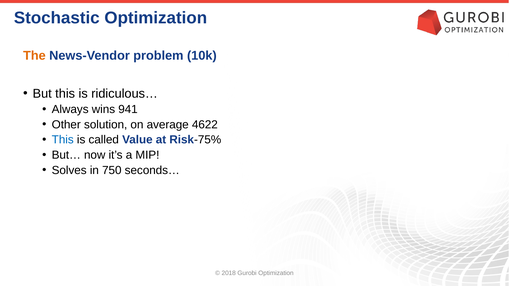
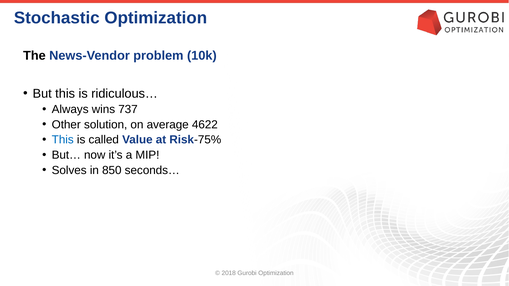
The colour: orange -> black (34, 56)
941: 941 -> 737 (128, 109)
750: 750 -> 850 (112, 170)
